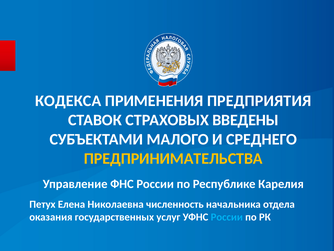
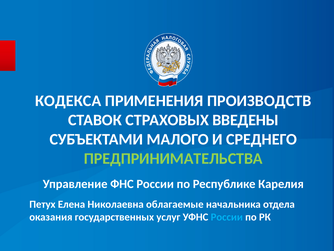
ПРЕДПРИЯТИЯ: ПРЕДПРИЯТИЯ -> ПРОИЗВОДСТВ (259, 101)
ПРЕДПРИНИМАТЕЛЬСТВА colour: yellow -> light green (173, 158)
численность: численность -> облагаемые (175, 204)
